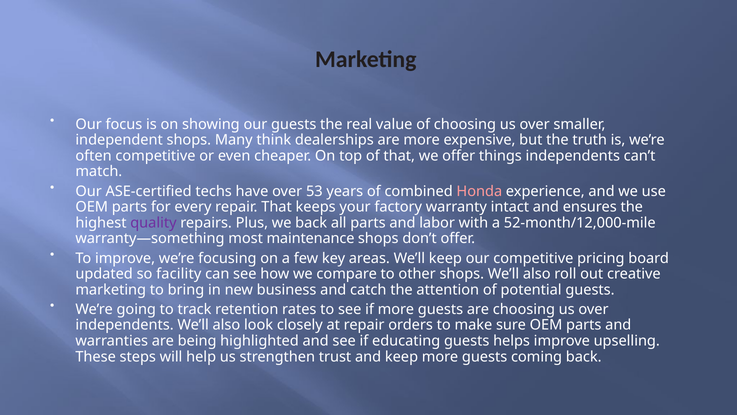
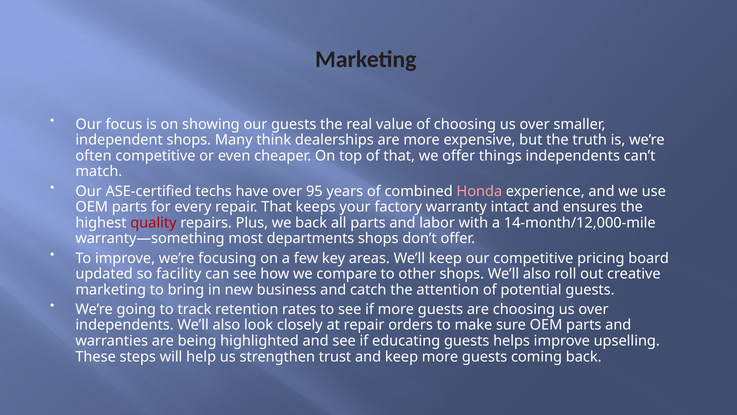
53: 53 -> 95 (314, 191)
quality colour: purple -> red (153, 223)
52-month/12,000-mile: 52-month/12,000-mile -> 14-month/12,000-mile (580, 223)
maintenance: maintenance -> departments (311, 238)
